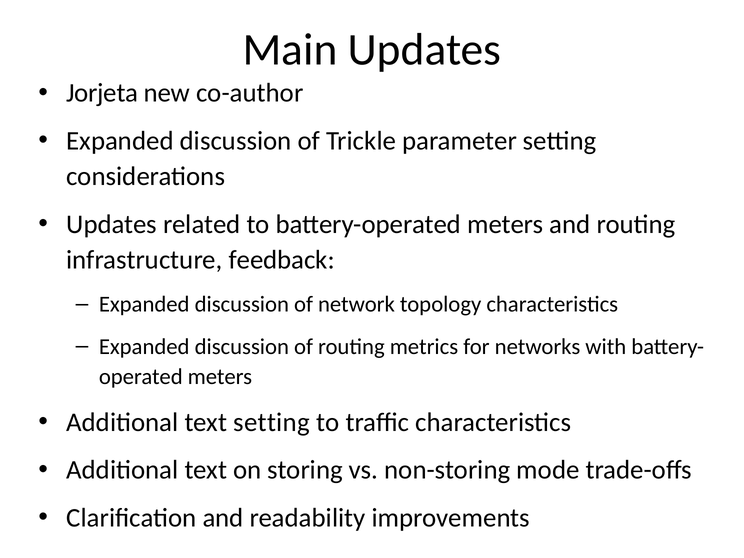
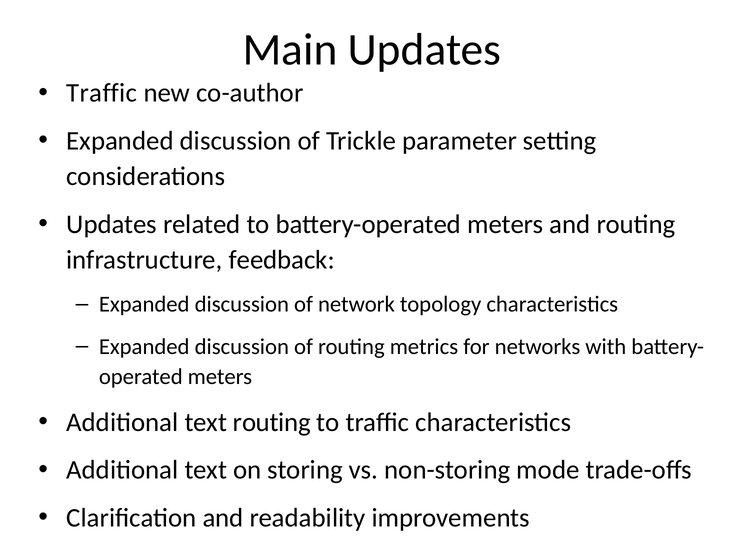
Jorjeta: Jorjeta -> Traffic (102, 93)
text setting: setting -> routing (272, 422)
